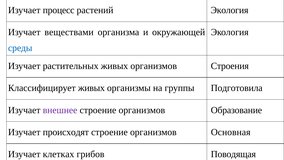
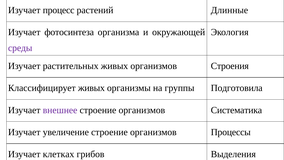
растений Экология: Экология -> Длинные (229, 10)
веществами: веществами -> фотосинтеза (69, 32)
среды colour: blue -> purple (20, 48)
Образование: Образование -> Систематика (236, 110)
происходят: происходят -> увеличение (66, 132)
Основная: Основная -> Процессы (231, 132)
Поводящая: Поводящая -> Выделения (233, 154)
